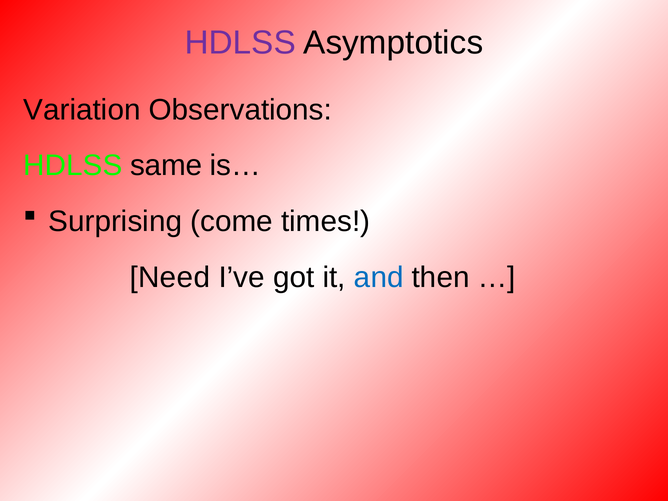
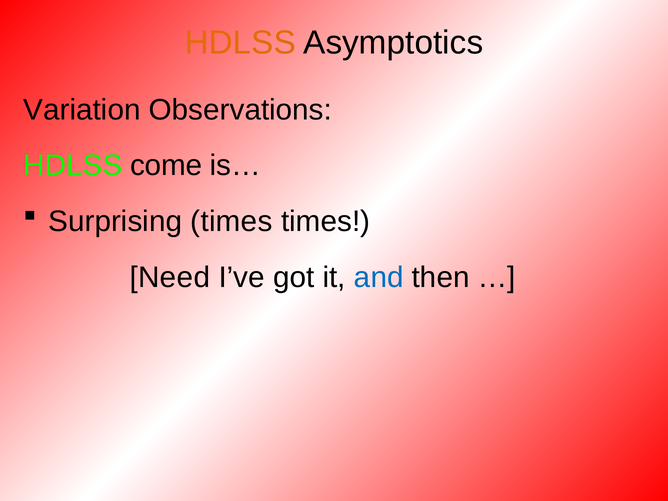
HDLSS colour: purple -> orange (240, 43)
same: same -> come (166, 166)
Surprising come: come -> times (231, 221)
